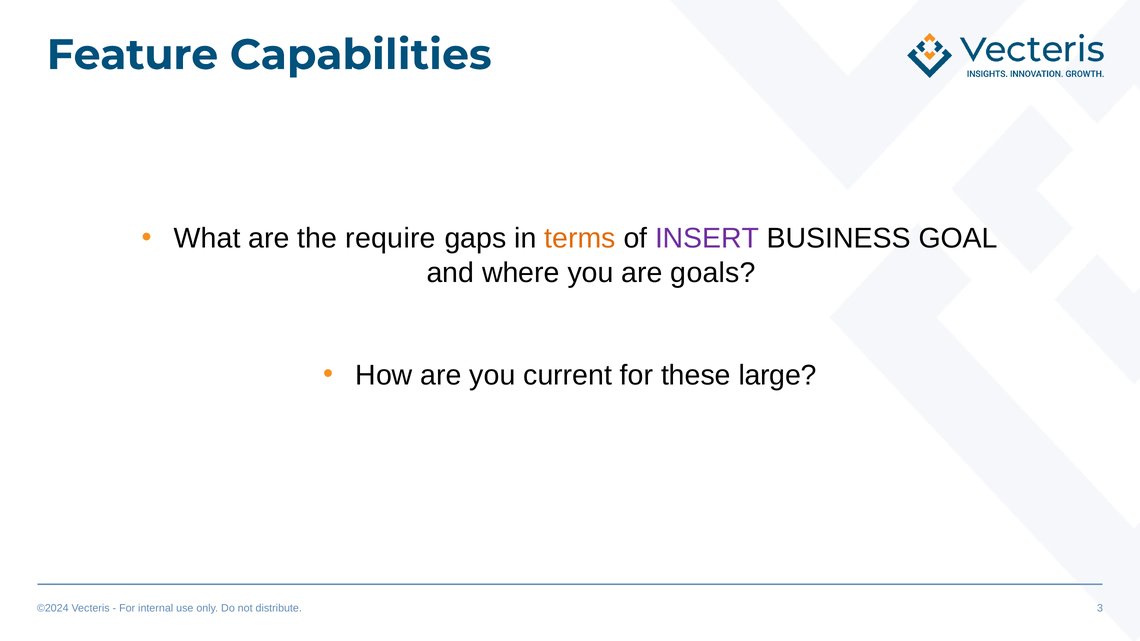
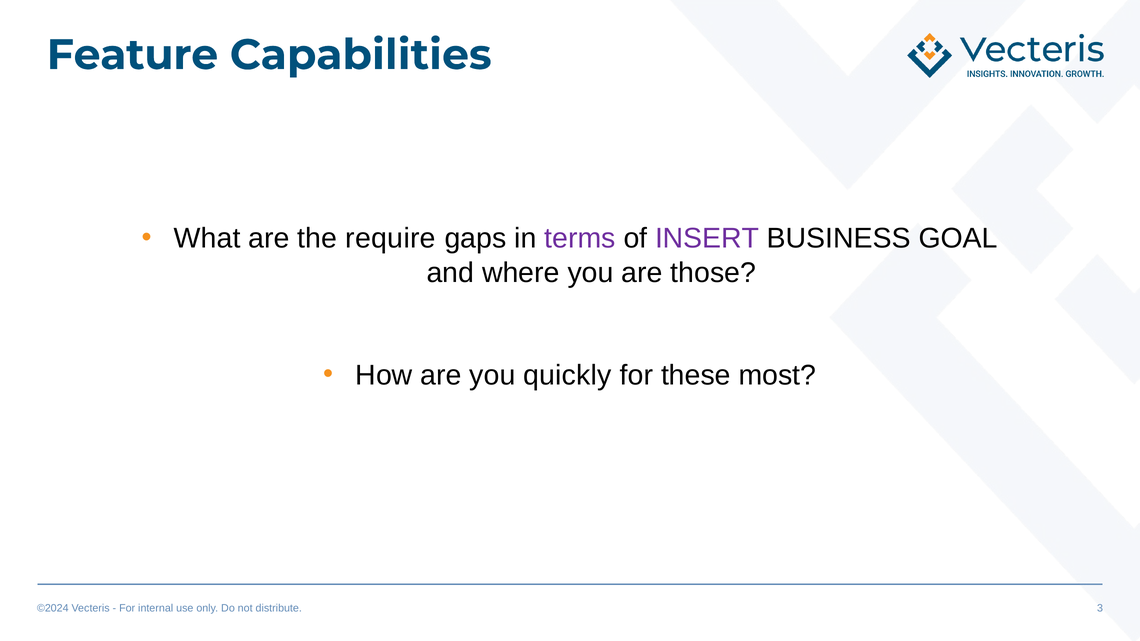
terms colour: orange -> purple (580, 239)
goals: goals -> those (713, 273)
current: current -> quickly (567, 375)
large: large -> most (777, 375)
